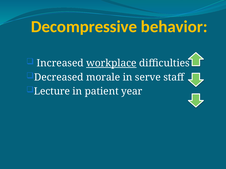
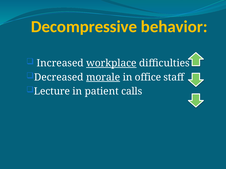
morale underline: none -> present (103, 77)
serve: serve -> office (148, 77)
year: year -> calls (132, 92)
